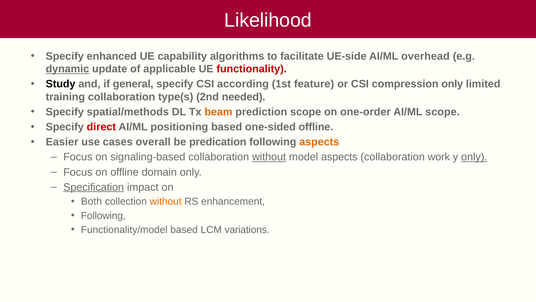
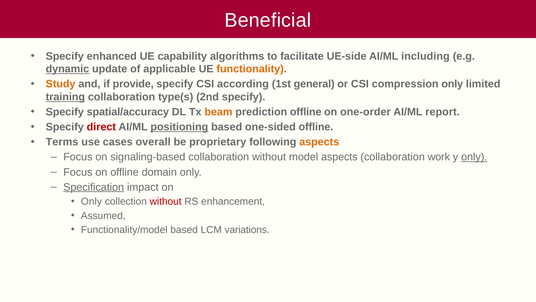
Likelihood: Likelihood -> Beneficial (268, 20)
overhead: overhead -> including (425, 56)
functionality colour: red -> orange (252, 69)
Study colour: black -> orange (61, 84)
general: general -> provide (133, 84)
feature: feature -> general (314, 84)
training underline: none -> present (65, 97)
2nd needed: needed -> specify (244, 97)
spatial/methods: spatial/methods -> spatial/accuracy (128, 112)
prediction scope: scope -> offline (306, 112)
AI/ML scope: scope -> report (443, 112)
positioning underline: none -> present (179, 127)
Easier: Easier -> Terms (62, 142)
predication: predication -> proprietary (218, 142)
without underline: present -> none (269, 157)
Both: Both -> Only (91, 201)
without colour: orange -> red (166, 201)
Following: Following -> Assumed (103, 215)
